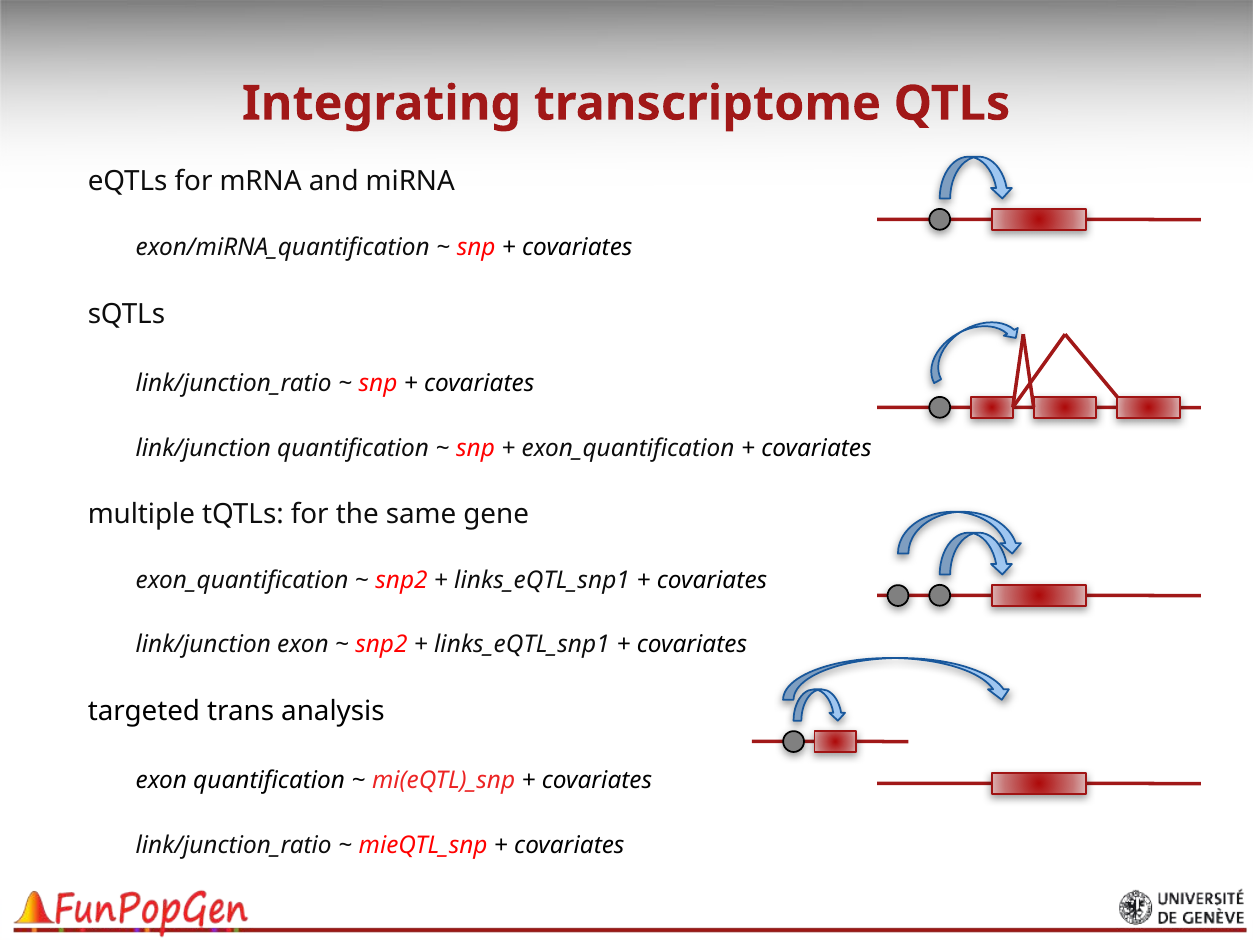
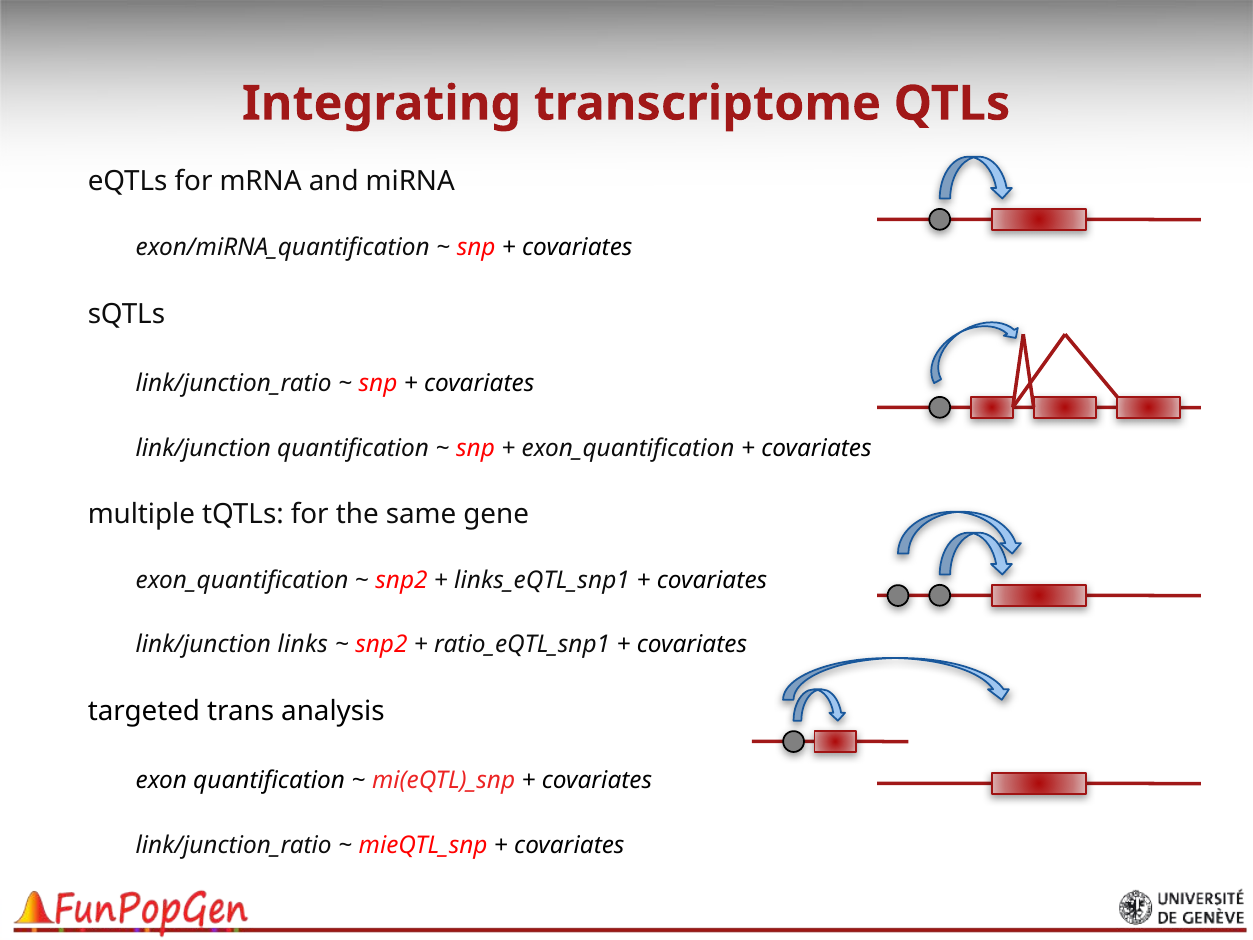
link/junction exon: exon -> links (303, 644)
links_eQTL_snp1: links_eQTL_snp1 -> ratio_eQTL_snp1 (522, 644)
